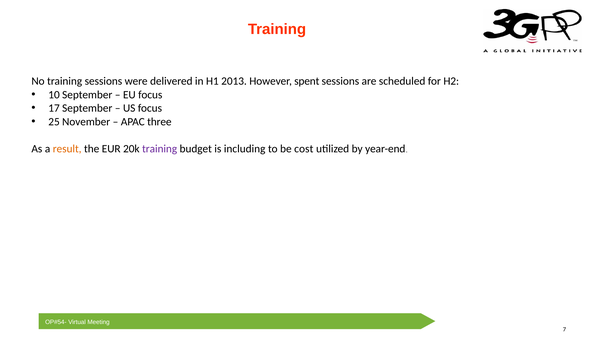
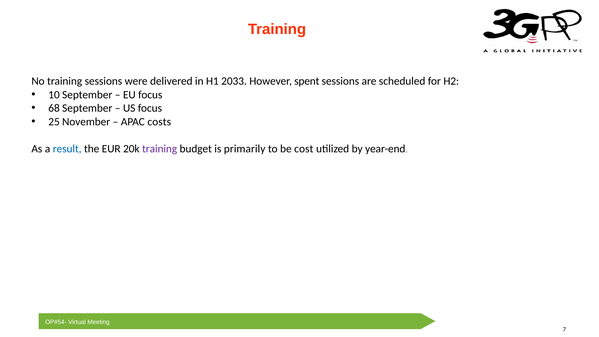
2013: 2013 -> 2033 (234, 81)
17: 17 -> 68 (54, 108)
three: three -> costs (159, 122)
result colour: orange -> blue (67, 149)
including: including -> primarily (245, 149)
